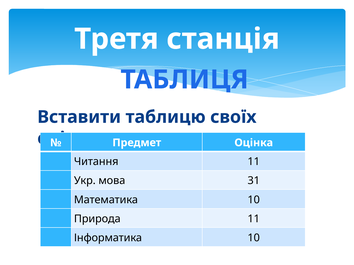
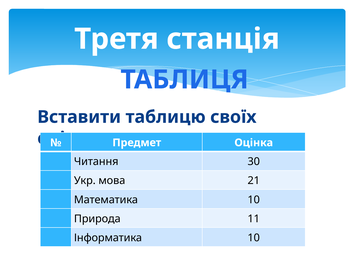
Читання 11: 11 -> 30 (254, 162)
31: 31 -> 21 (254, 181)
